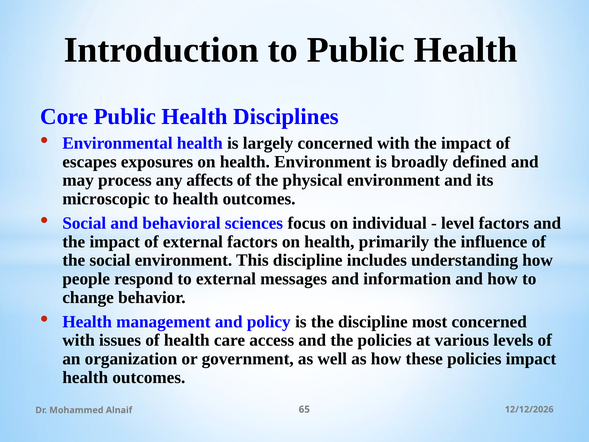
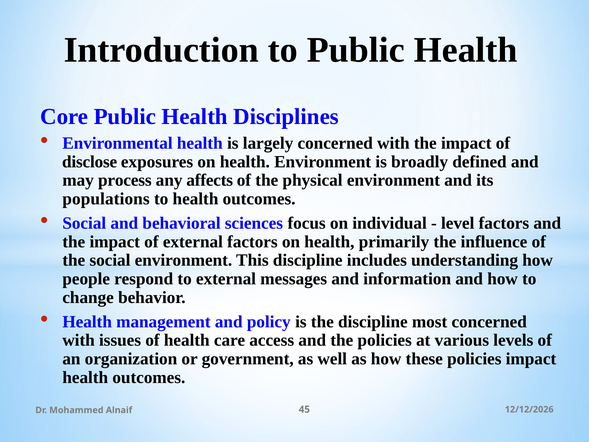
escapes: escapes -> disclose (90, 162)
microscopic: microscopic -> populations (106, 199)
65: 65 -> 45 (304, 409)
